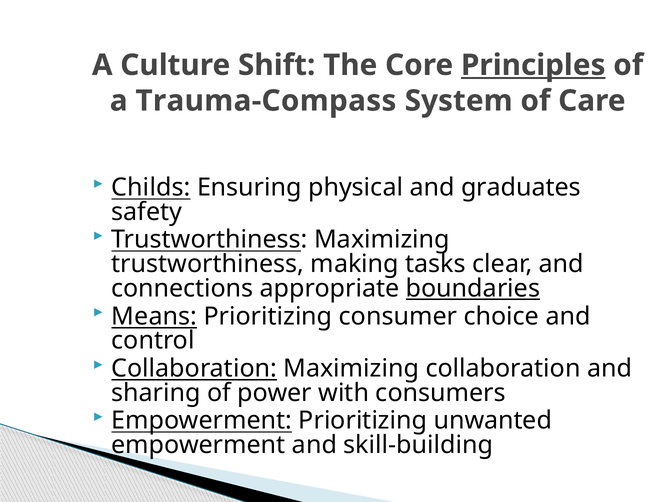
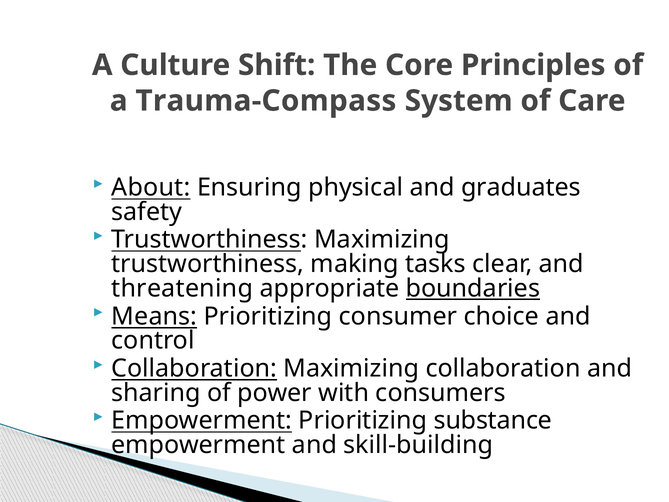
Principles underline: present -> none (533, 65)
Childs: Childs -> About (151, 187)
connections: connections -> threatening (182, 288)
unwanted: unwanted -> substance (493, 420)
